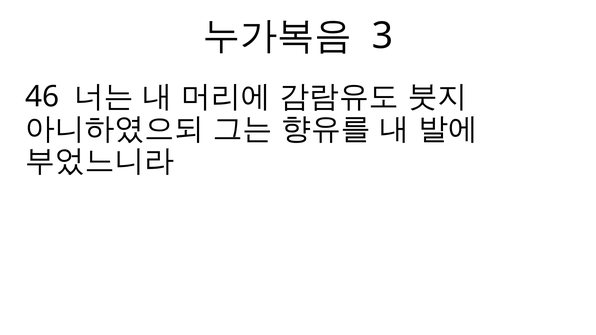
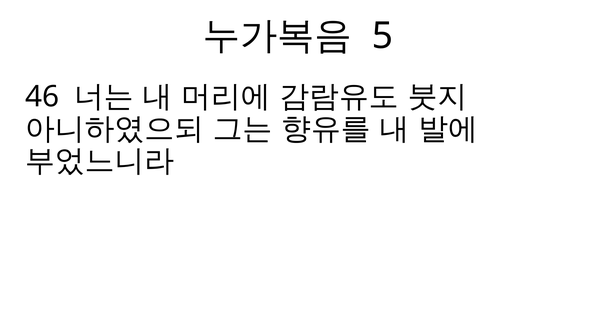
3: 3 -> 5 (383, 36)
